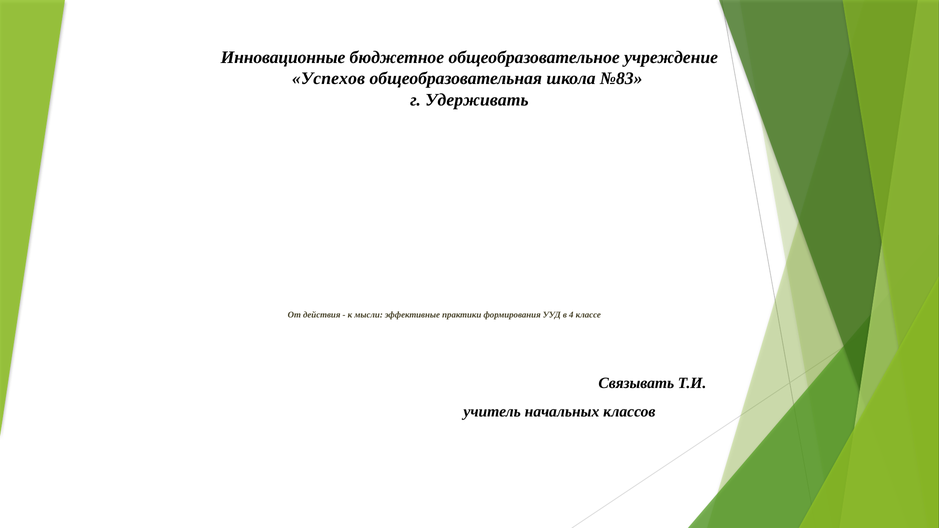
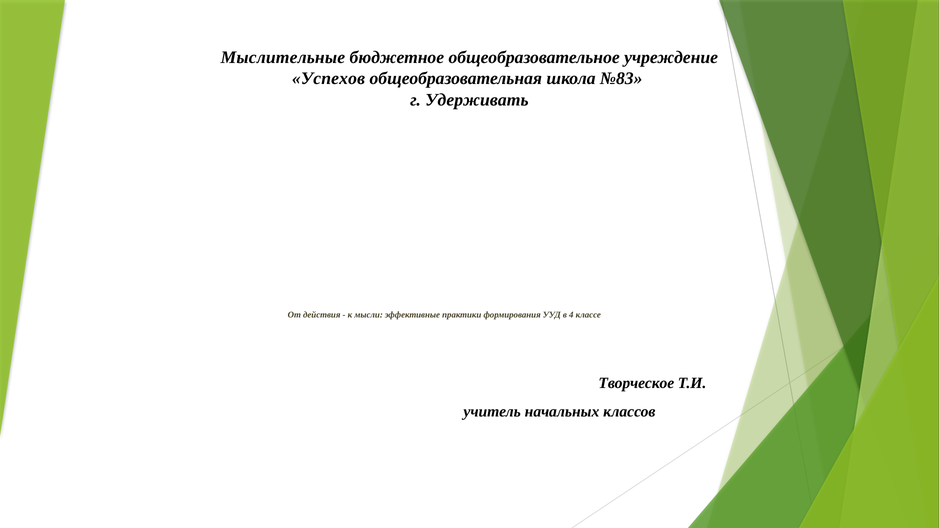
Инновационные: Инновационные -> Мыслительные (283, 57)
Связывать: Связывать -> Творческое (636, 383)
